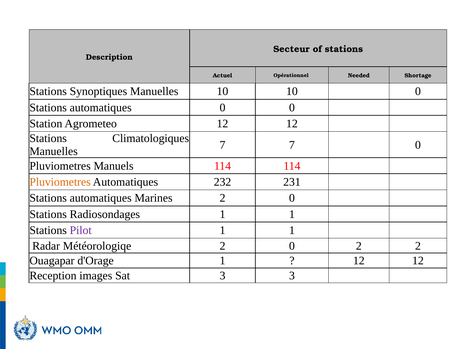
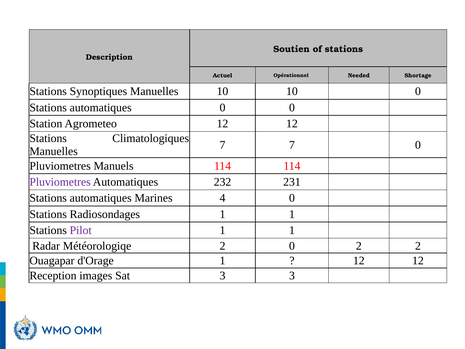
Secteur: Secteur -> Soutien (291, 49)
Pluviometres colour: orange -> purple (60, 182)
Marines 2: 2 -> 4 (222, 198)
